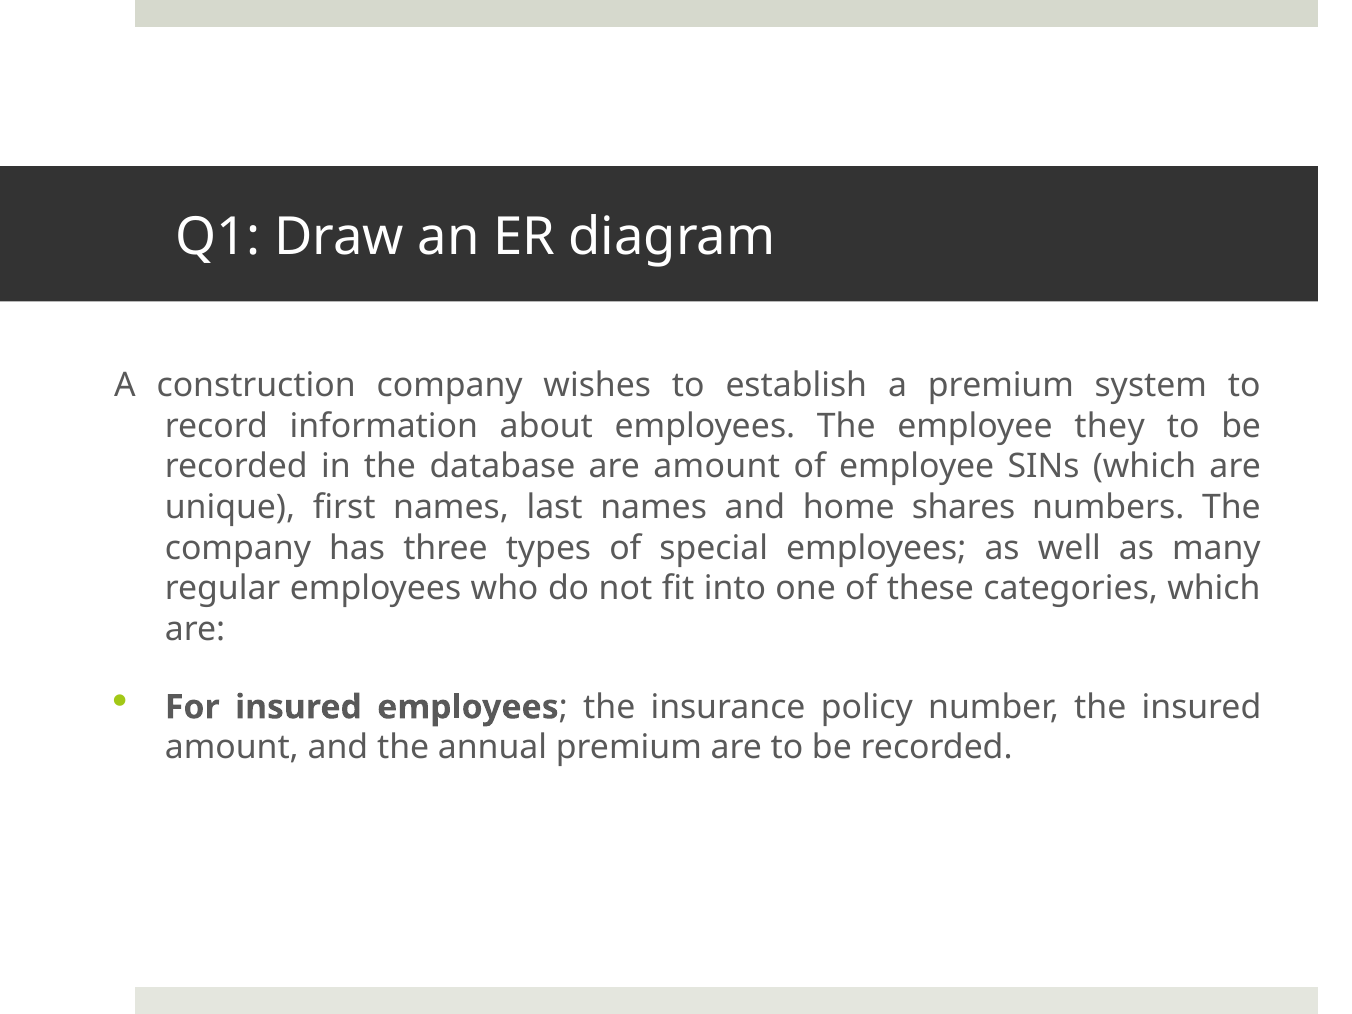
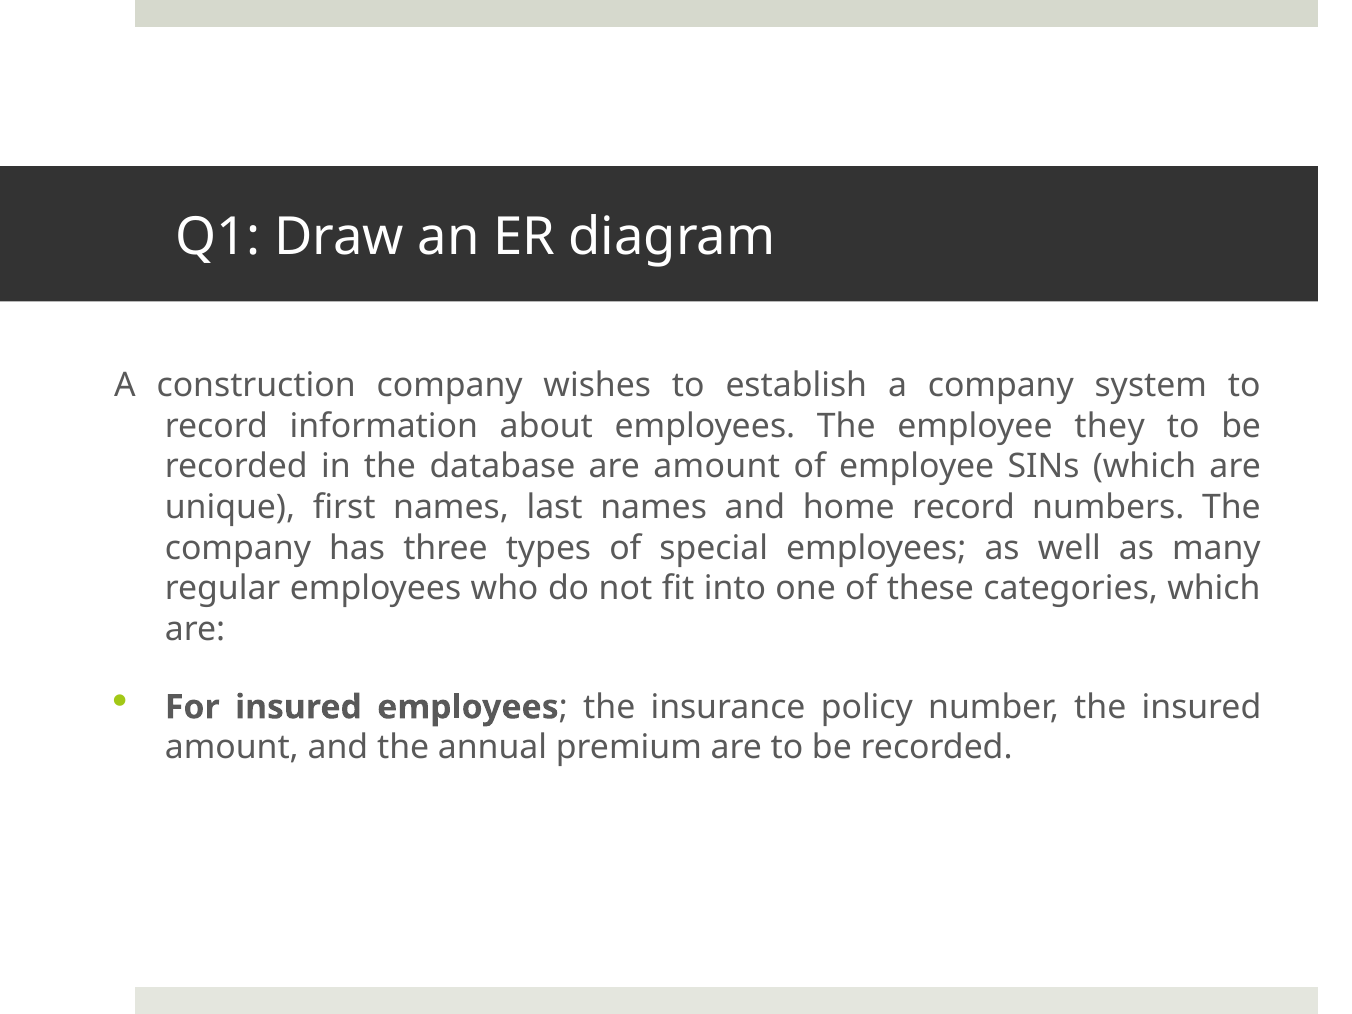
a premium: premium -> company (1001, 386)
home shares: shares -> record (964, 507)
